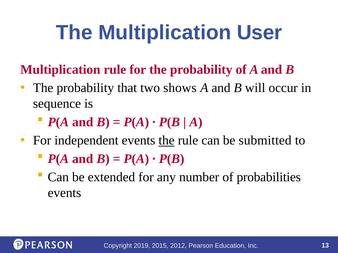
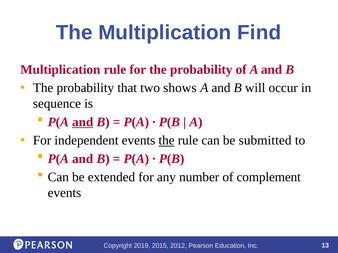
User: User -> Find (259, 33)
and underline: none -> present (83, 122)
probabilities: probabilities -> complement (269, 178)
